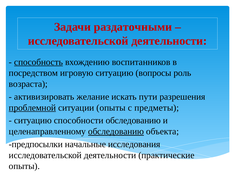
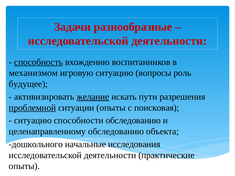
раздаточными: раздаточными -> разнообразные (133, 27)
посредством: посредством -> механизмом (33, 73)
возраста: возраста -> будущее (28, 84)
желание underline: none -> present (93, 97)
предметы: предметы -> поисковая (157, 108)
обследованию underline: present -> none (116, 132)
предпосылки: предпосылки -> дошкольного (36, 144)
